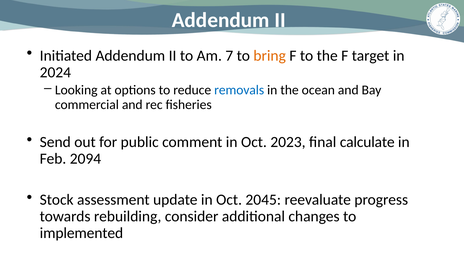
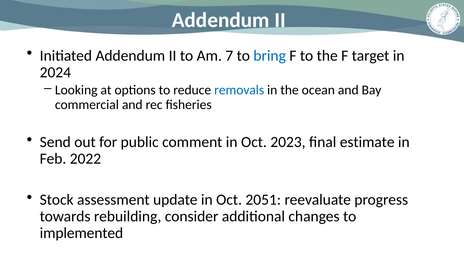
bring colour: orange -> blue (270, 56)
calculate: calculate -> estimate (367, 142)
2094: 2094 -> 2022 (85, 159)
2045: 2045 -> 2051 (263, 200)
